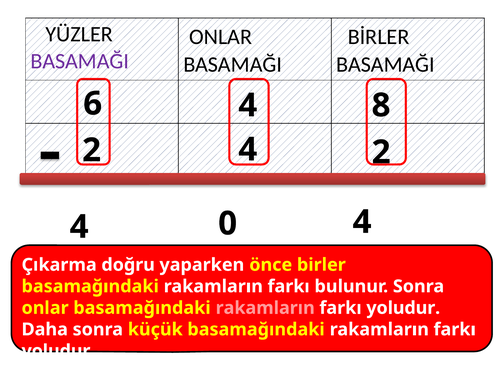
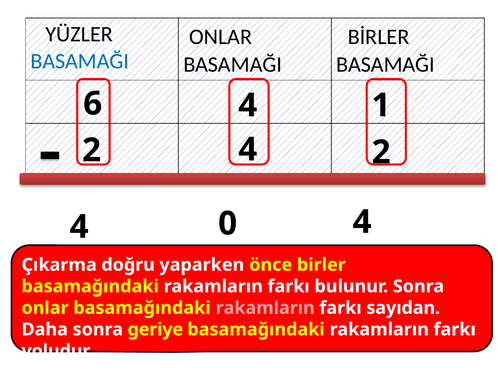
BASAMAĞI colour: purple -> blue (80, 61)
8: 8 -> 1 (381, 106)
yoludur: yoludur -> sayıdan (403, 308)
küçük: küçük -> geriye (155, 330)
